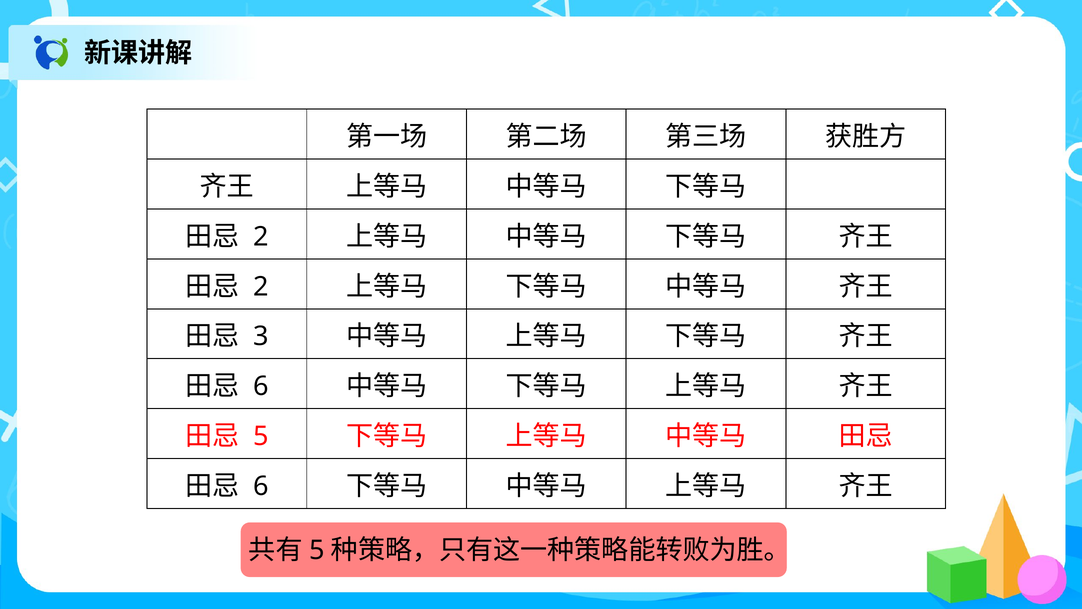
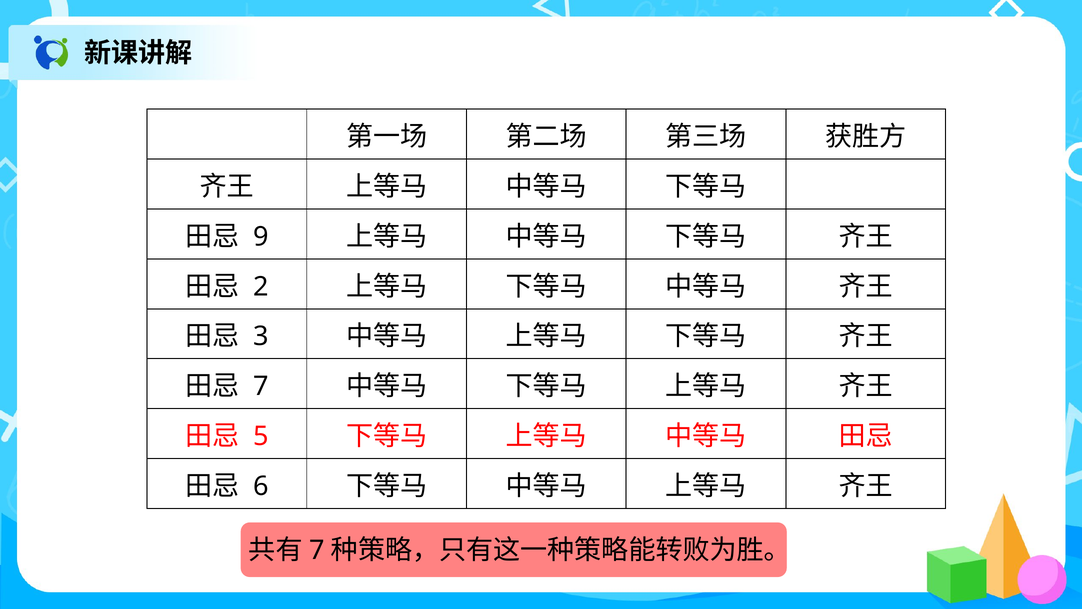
2: 2 -> 9 (261, 237)
6: 6 -> 7 (261, 386)
5: 5 -> 7 (317, 550)
